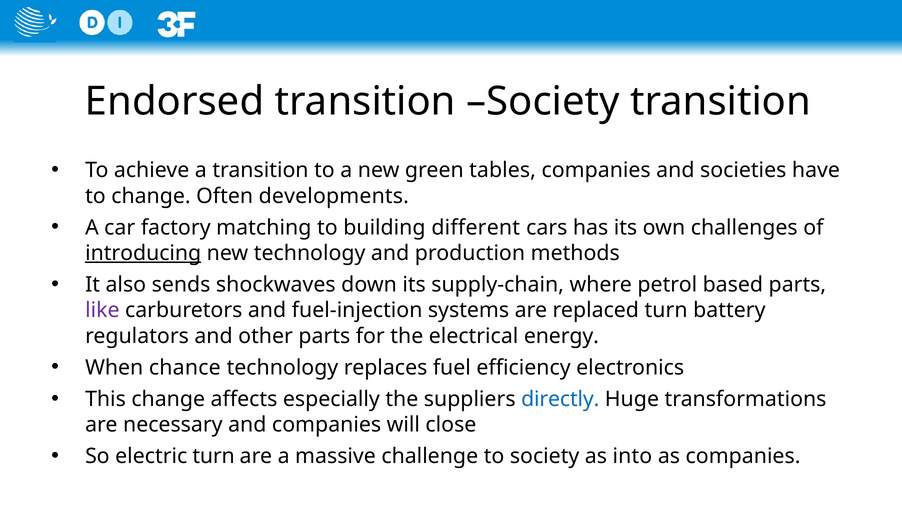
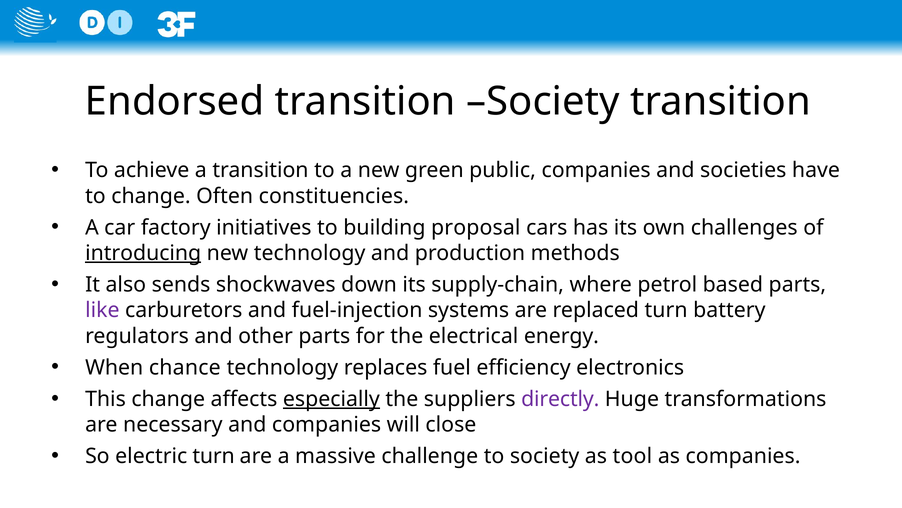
tables: tables -> public (503, 170)
developments: developments -> constituencies (334, 196)
matching: matching -> initiatives (264, 227)
different: different -> proposal (476, 227)
especially underline: none -> present (331, 399)
directly colour: blue -> purple (560, 399)
into: into -> tool (632, 456)
